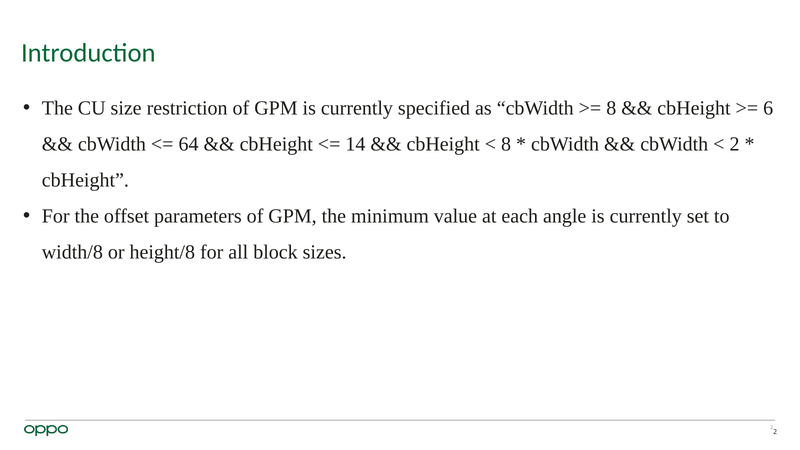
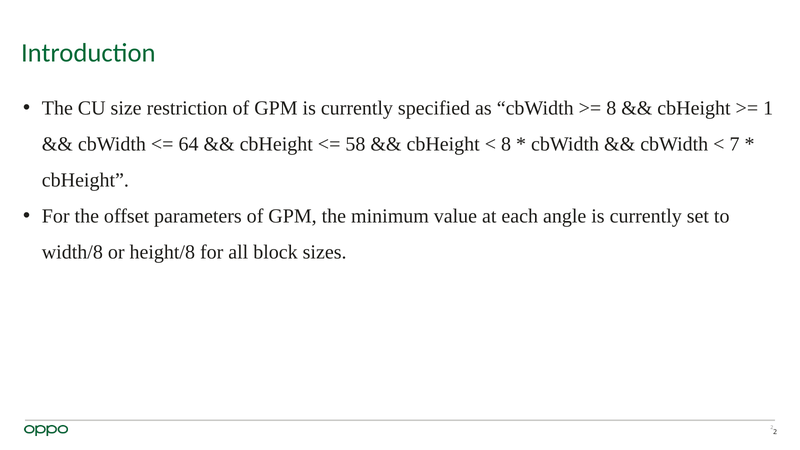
6: 6 -> 1 (768, 108)
14: 14 -> 58 (355, 144)
2: 2 -> 7 (735, 144)
